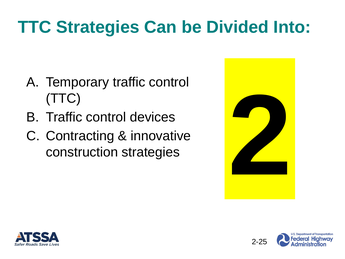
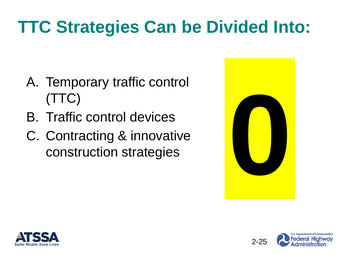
2: 2 -> 0 (260, 137)
